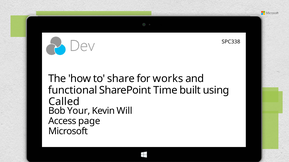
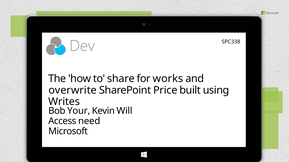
functional: functional -> overwrite (73, 90)
Time: Time -> Price (165, 90)
Called: Called -> Writes (64, 102)
page: page -> need (89, 121)
